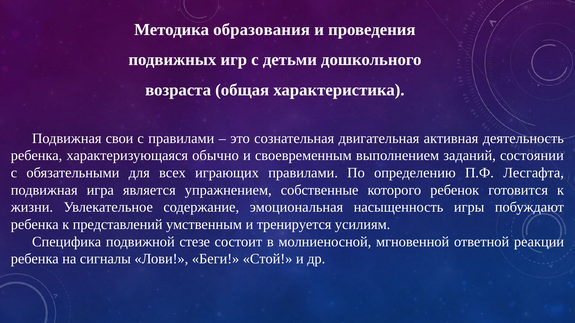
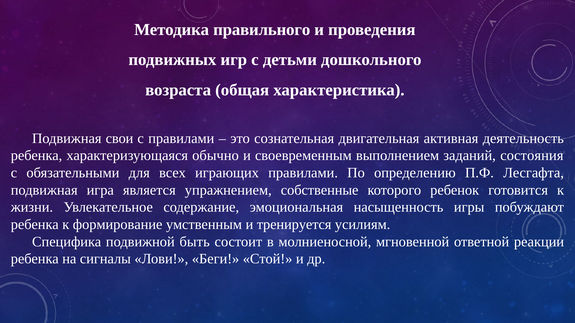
образования: образования -> правильного (262, 30)
состоянии: состоянии -> состояния (532, 156)
представлений: представлений -> формирование (118, 225)
стезе: стезе -> быть (195, 242)
